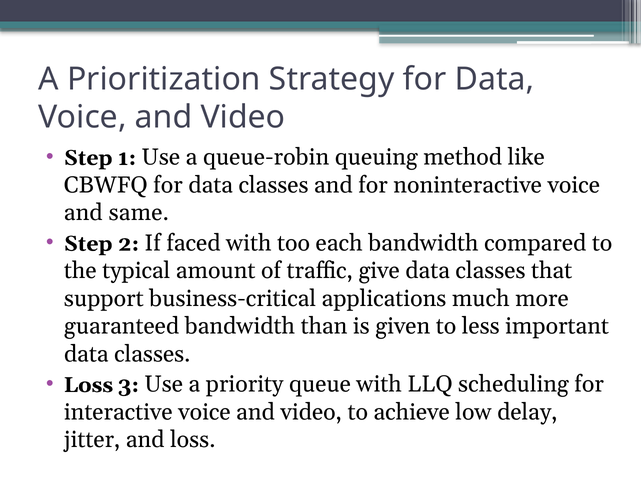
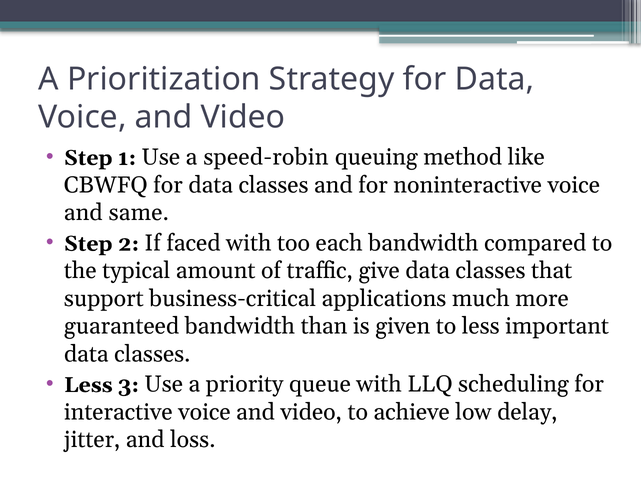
queue-robin: queue-robin -> speed-robin (266, 158)
Loss: Loss -> Less (88, 386)
